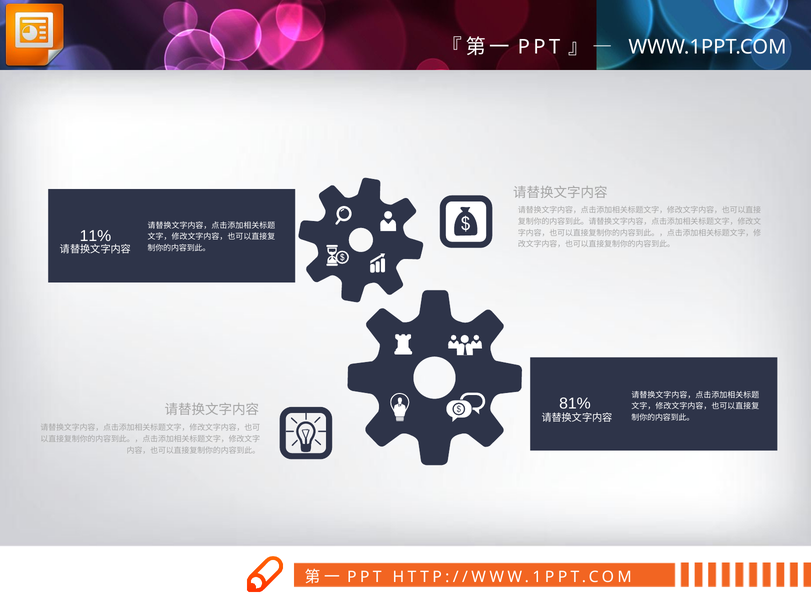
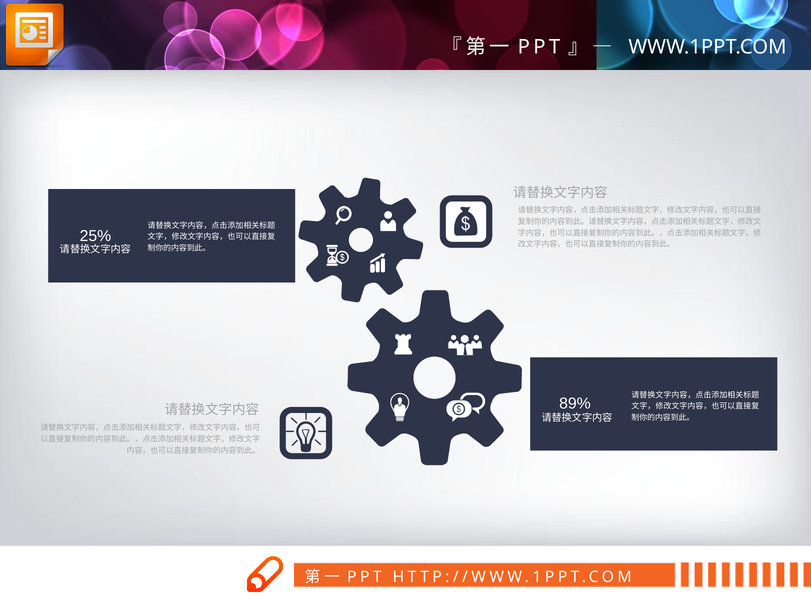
11%: 11% -> 25% (95, 236)
81%: 81% -> 89% (575, 404)
